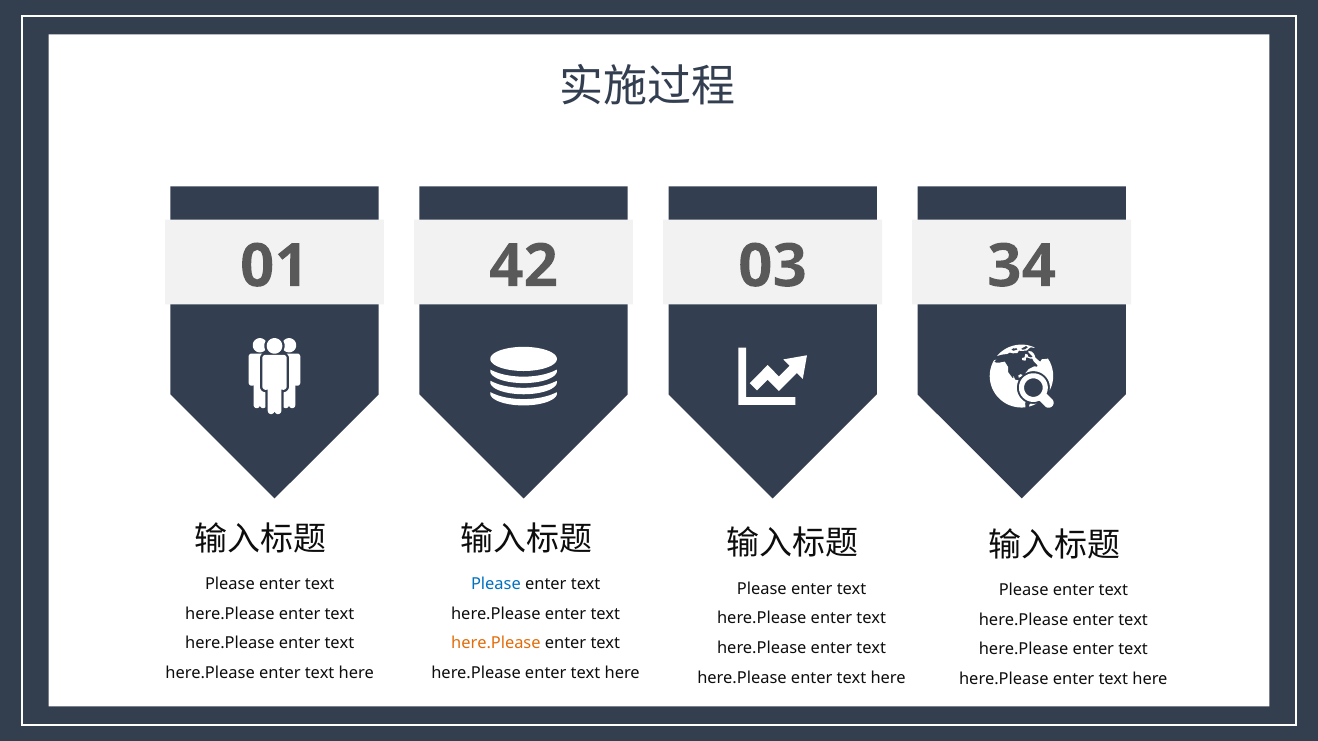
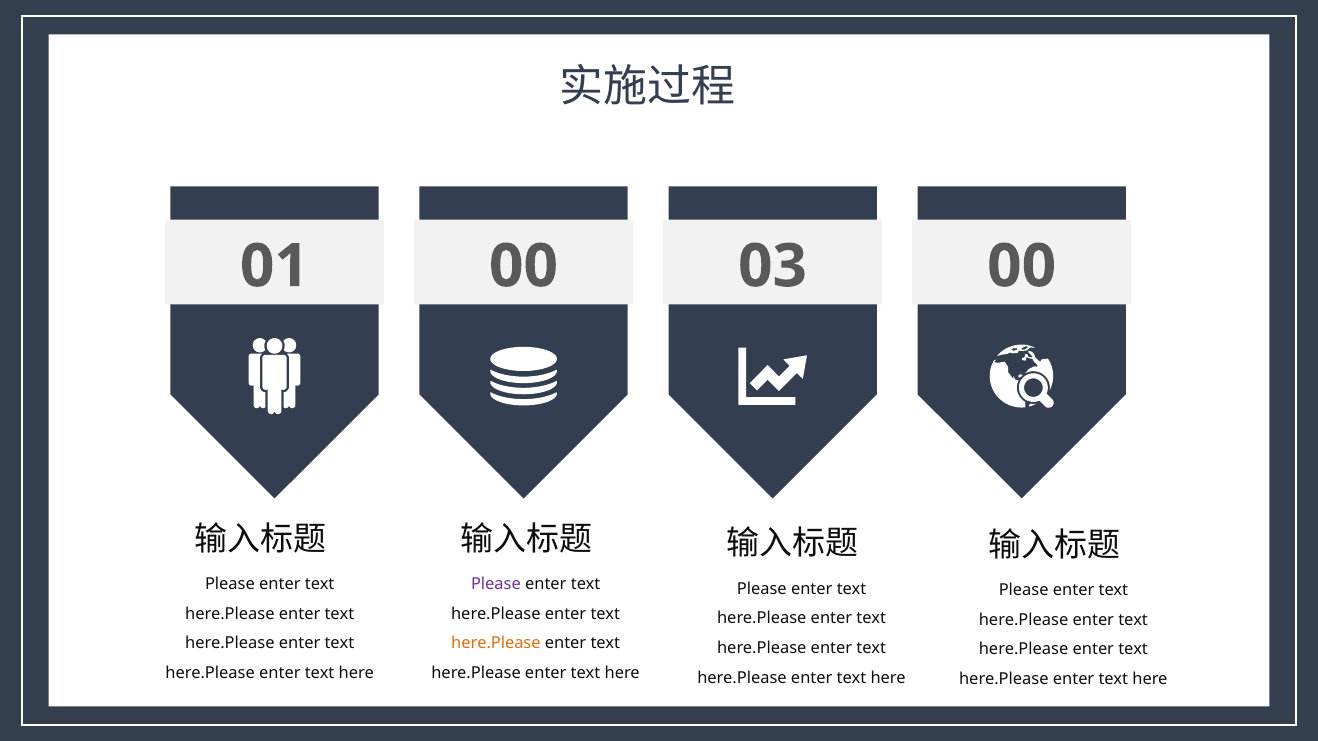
01 42: 42 -> 00 (524, 266)
03 34: 34 -> 00 (1022, 266)
Please colour: blue -> purple (496, 584)
